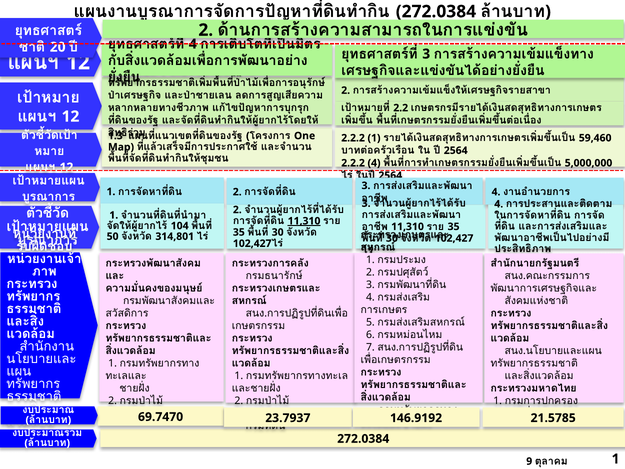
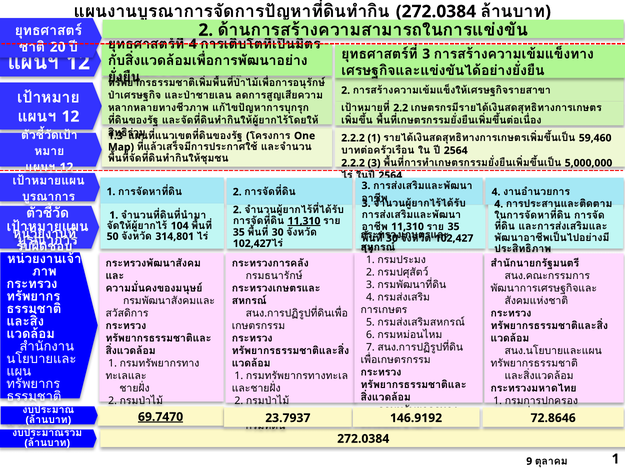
2.2.2 4: 4 -> 3 (374, 163)
69.7470 underline: none -> present (161, 417)
21.5785: 21.5785 -> 72.8646 (553, 418)
